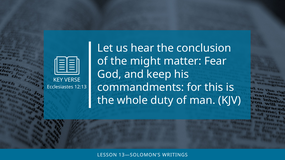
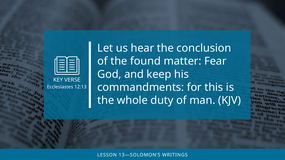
might: might -> found (145, 61)
